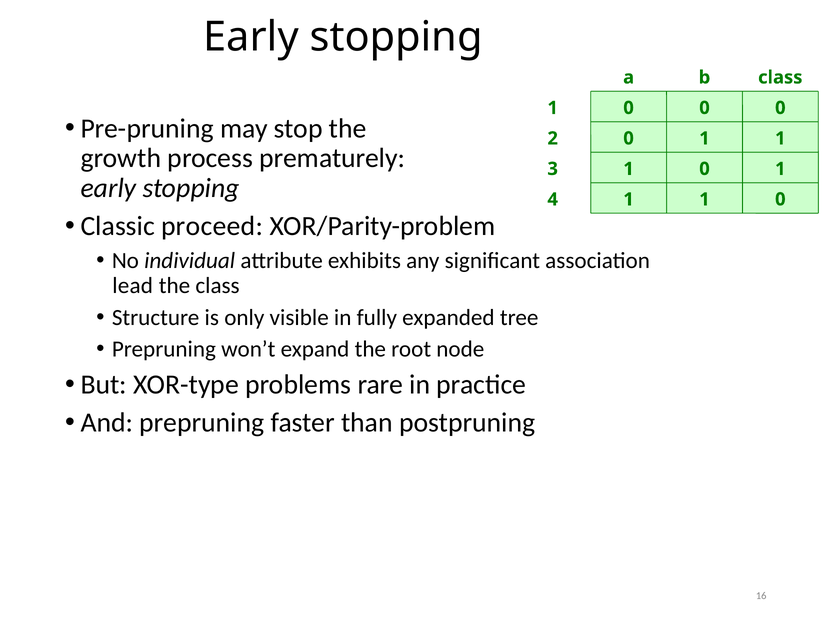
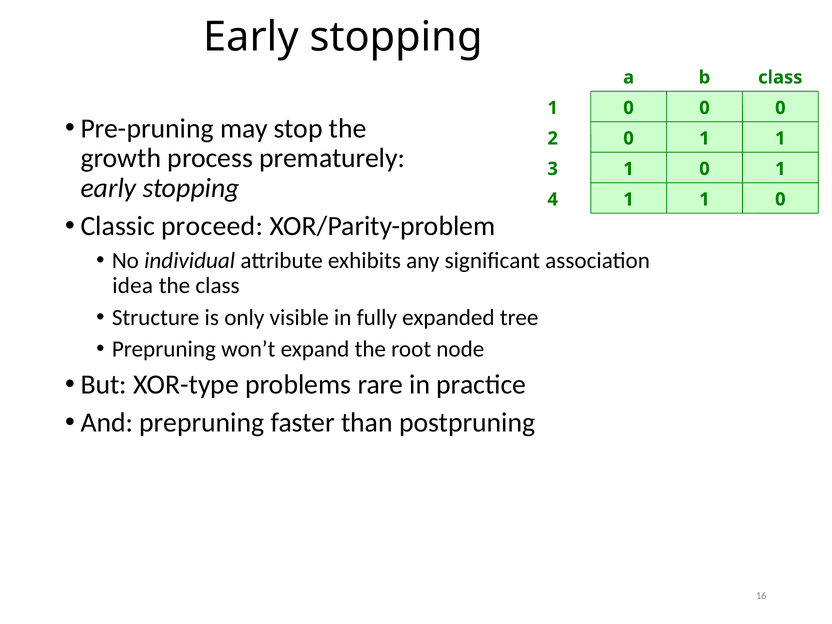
lead: lead -> idea (133, 286)
